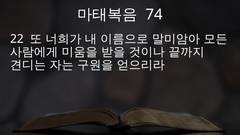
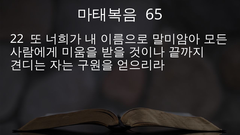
74: 74 -> 65 (154, 14)
